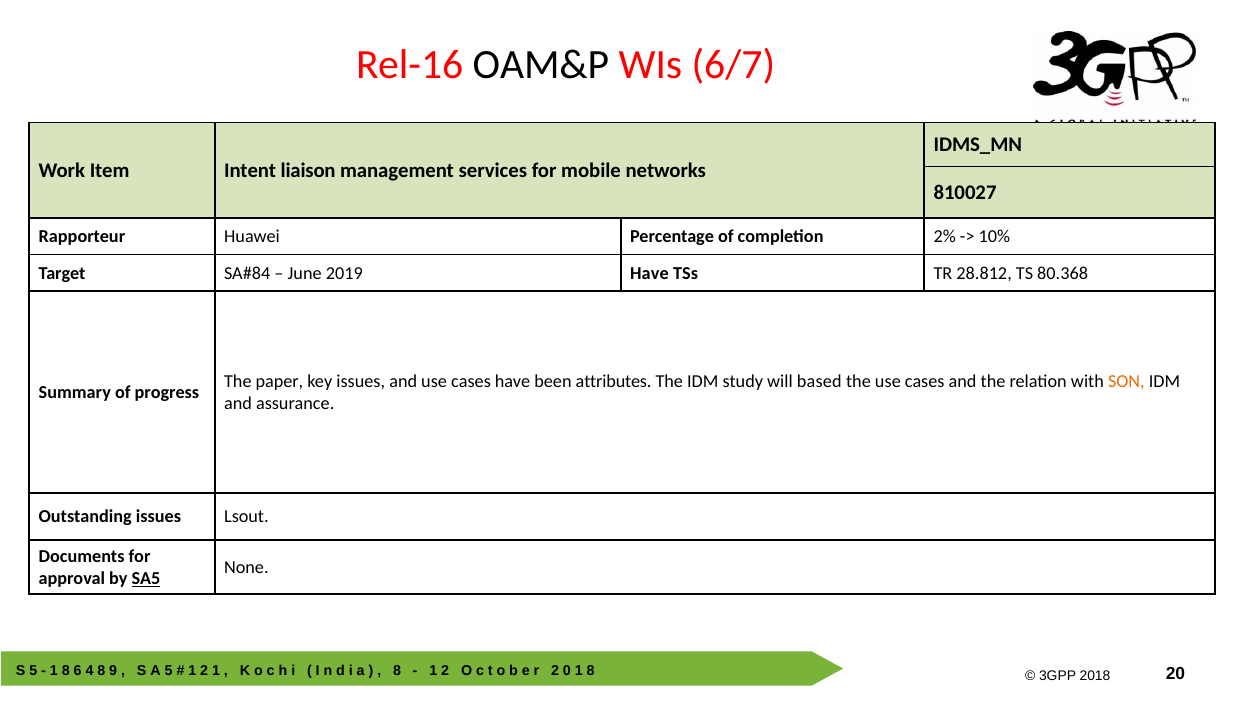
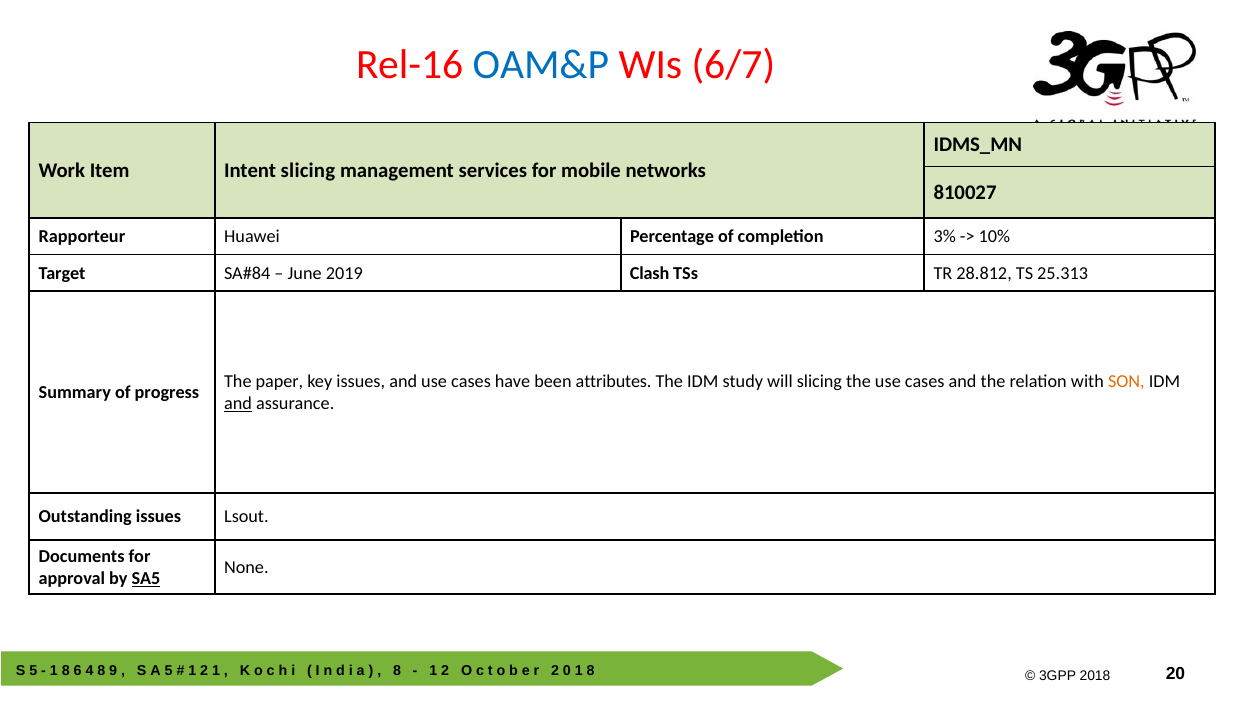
OAM&P colour: black -> blue (541, 65)
Intent liaison: liaison -> slicing (308, 171)
2%: 2% -> 3% (945, 237)
2019 Have: Have -> Clash (650, 273)
80.368: 80.368 -> 25.313 (1063, 273)
will based: based -> slicing (819, 381)
and underline: none -> present (238, 403)
